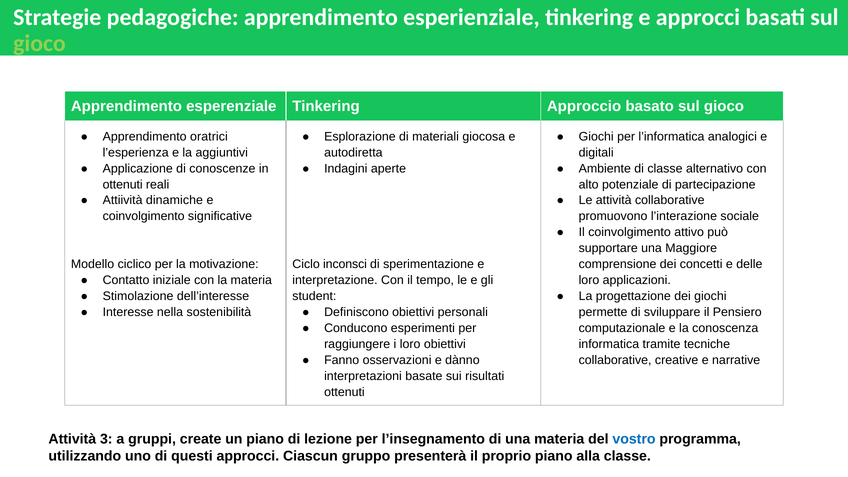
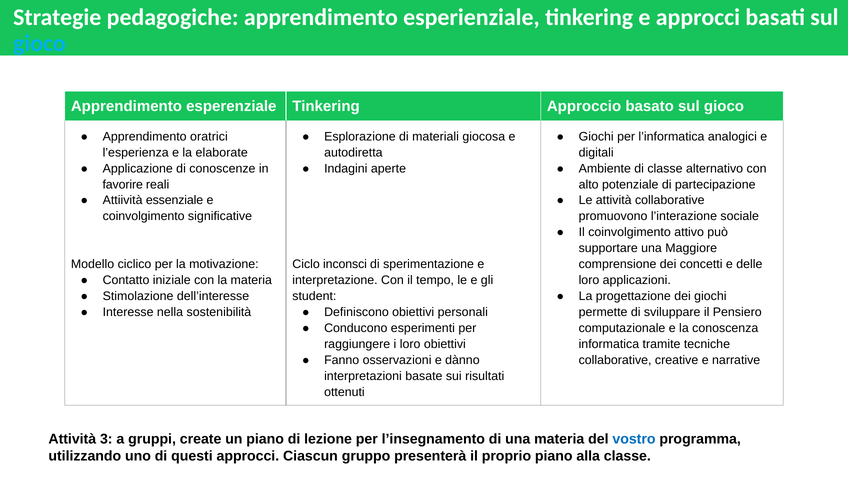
gioco colour: light green -> light blue (39, 43)
aggiuntivi: aggiuntivi -> elaborate (222, 152)
ottenuti: ottenuti -> favorire (123, 184)
dinamiche: dinamiche -> essenziale (175, 200)
